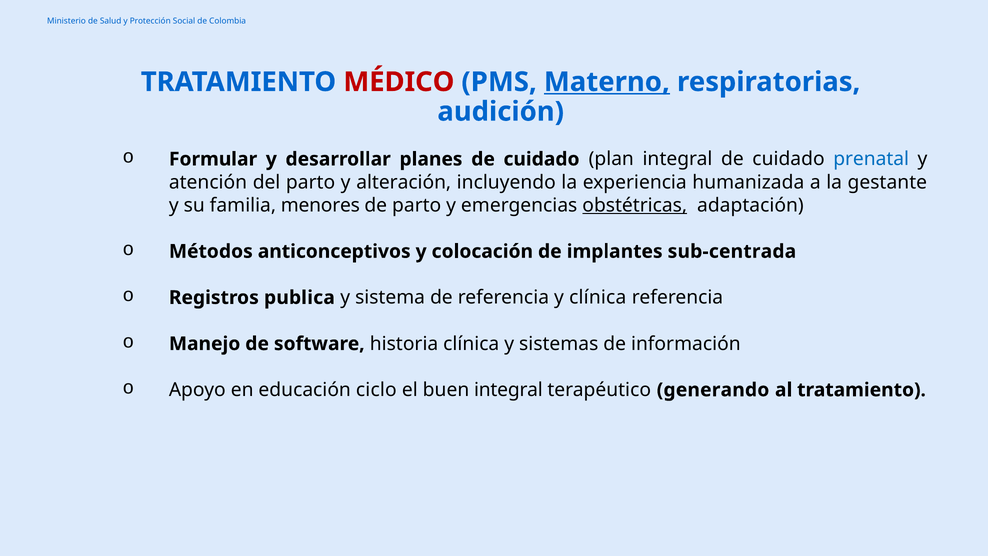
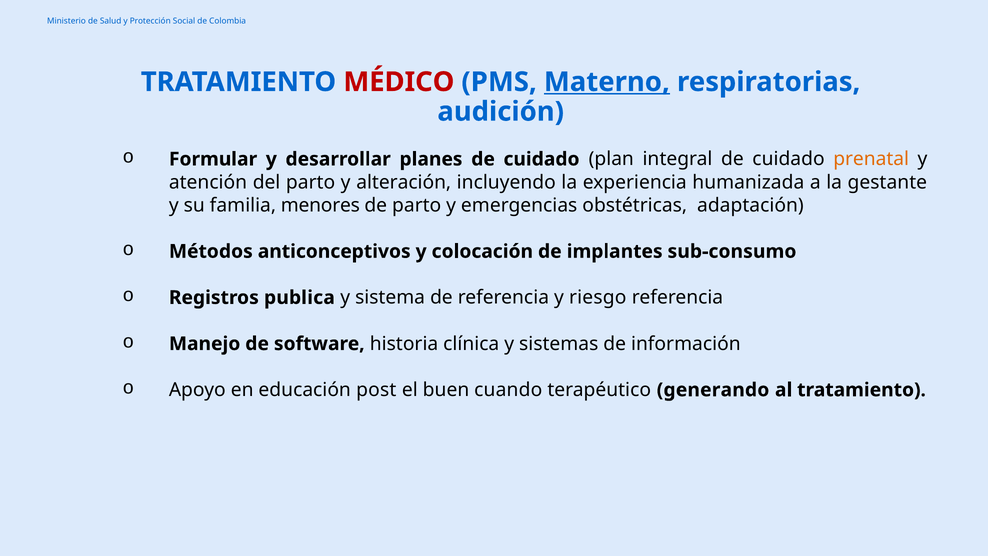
prenatal colour: blue -> orange (871, 159)
obstétricas underline: present -> none (635, 205)
sub-centrada: sub-centrada -> sub-consumo (732, 251)
y clínica: clínica -> riesgo (598, 297)
ciclo: ciclo -> post (376, 390)
buen integral: integral -> cuando (508, 390)
